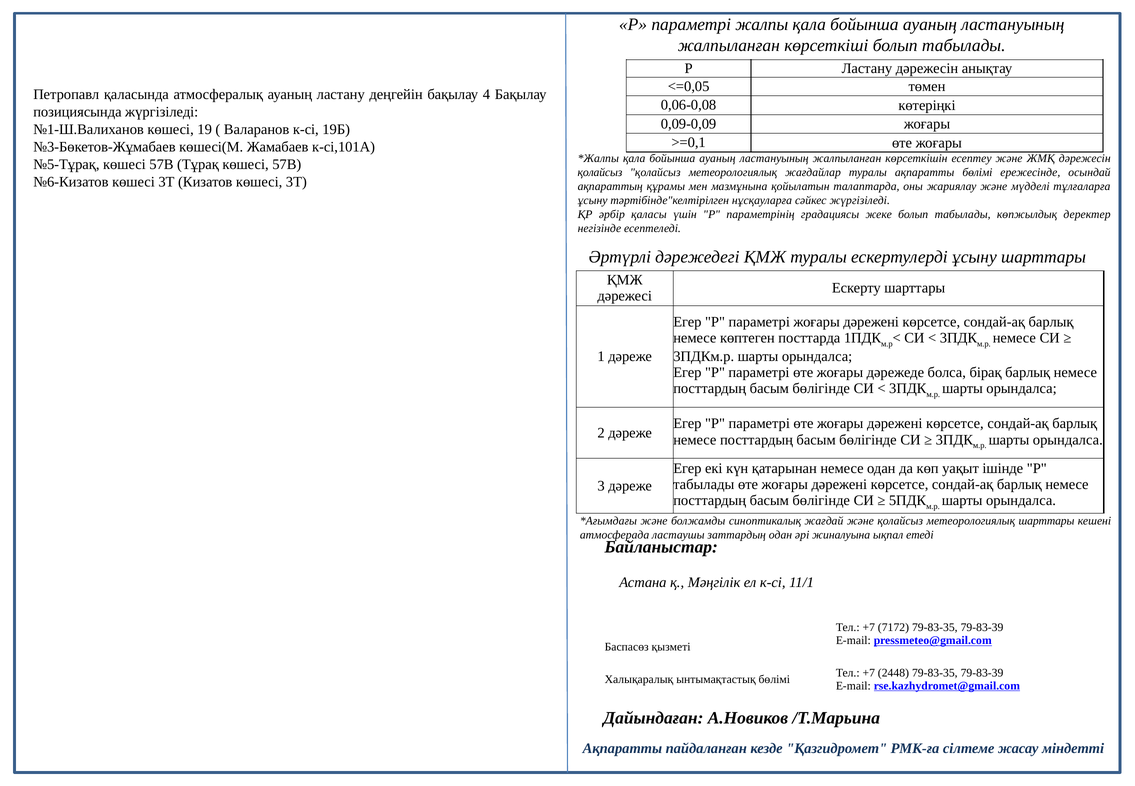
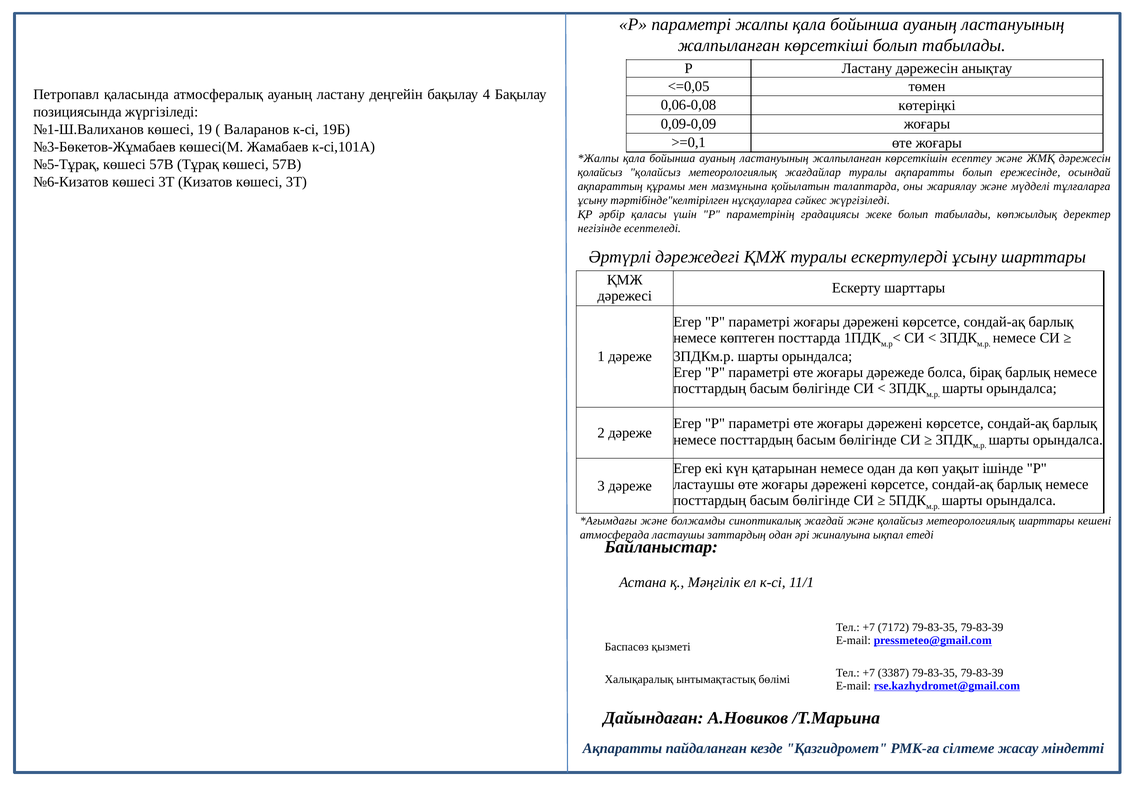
ақпаратты бөлімі: бөлімі -> болып (977, 172)
табылады: табылады -> ластаушы (704, 484)
2448: 2448 -> 3387 (893, 673)
